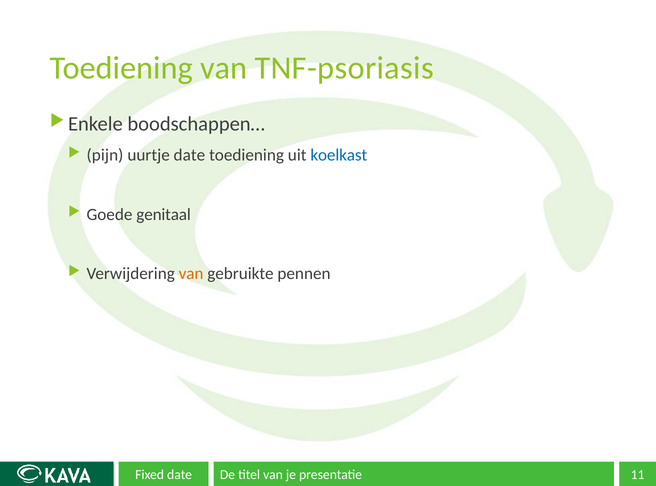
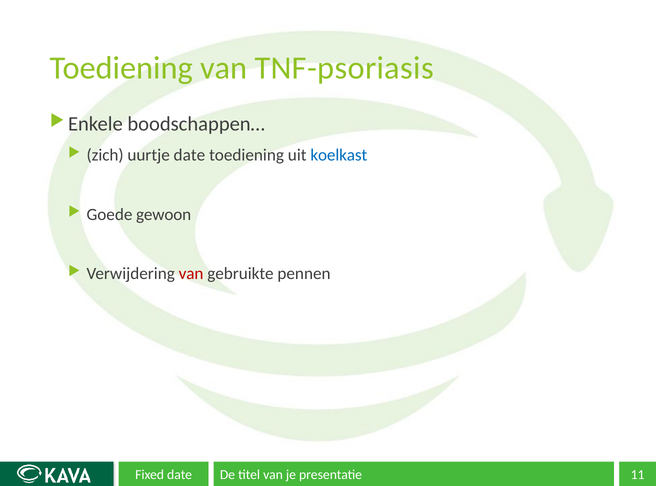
pijn: pijn -> zich (105, 155)
genitaal: genitaal -> gewoon (164, 214)
van colour: orange -> red (191, 274)
